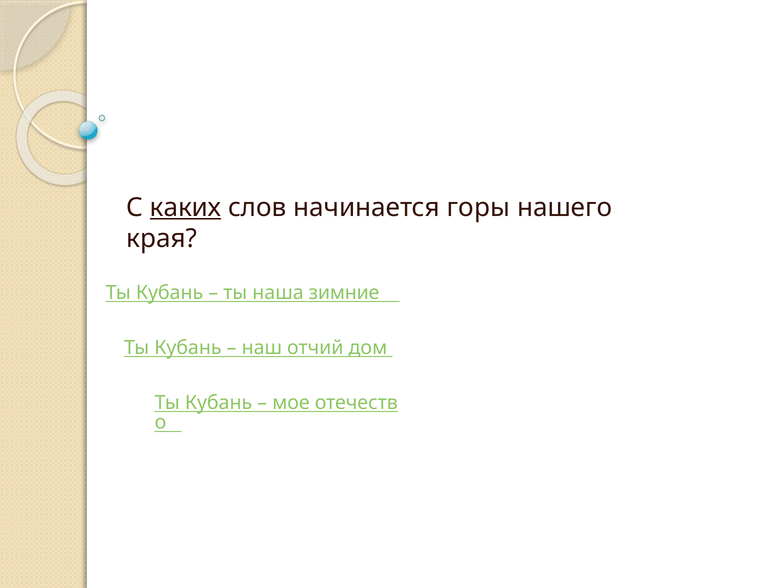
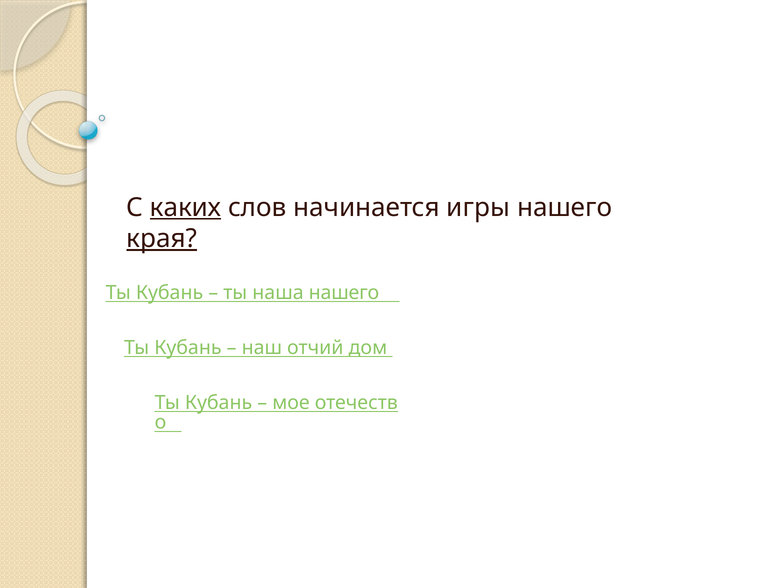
горы: горы -> игры (478, 207)
края underline: none -> present (162, 239)
наша зимние: зимние -> нашего (344, 293)
